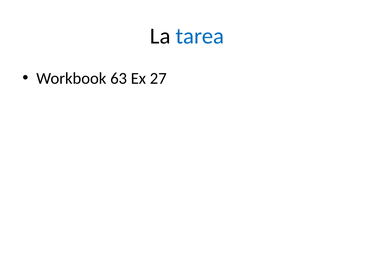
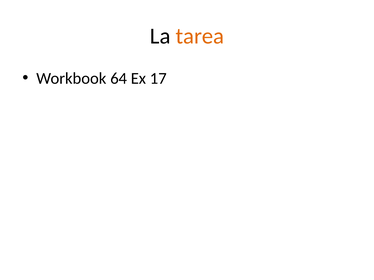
tarea colour: blue -> orange (200, 36)
63: 63 -> 64 (119, 78)
27: 27 -> 17 (158, 78)
